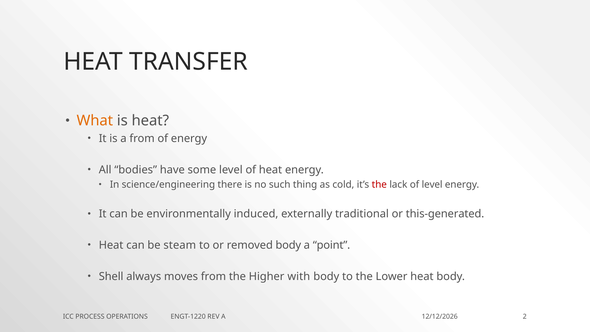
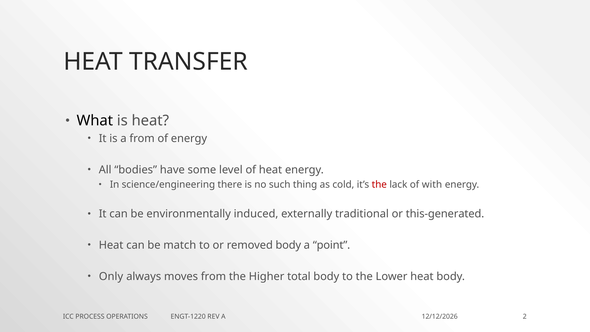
What colour: orange -> black (95, 121)
of level: level -> with (432, 185)
steam: steam -> match (180, 245)
Shell: Shell -> Only (111, 276)
with: with -> total (299, 276)
